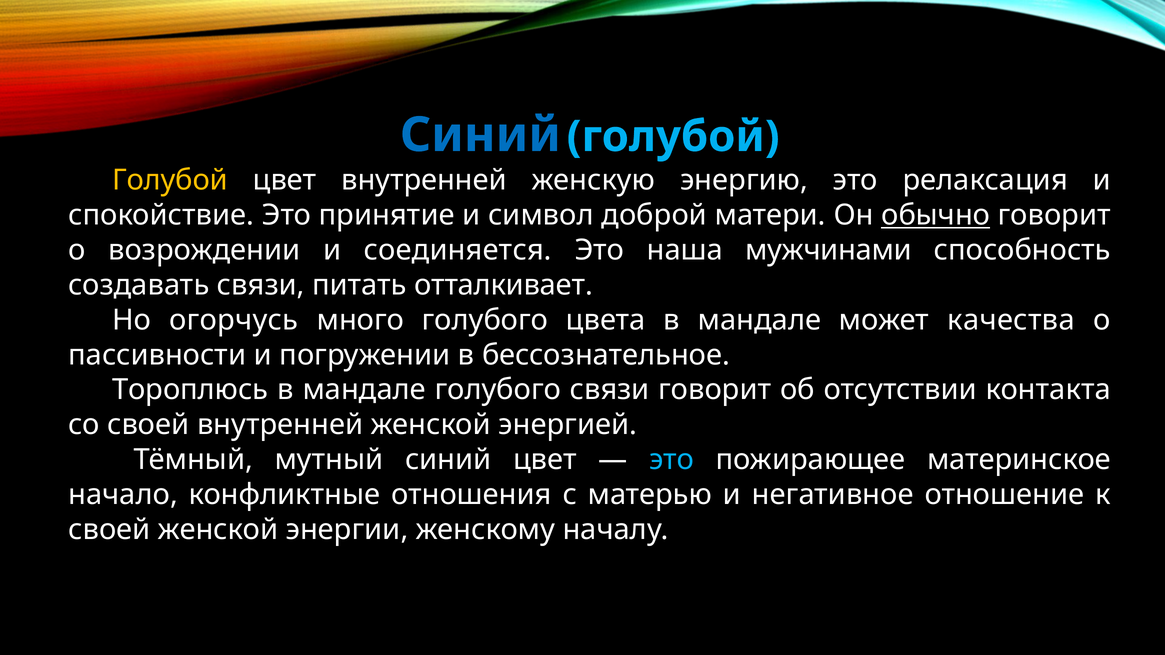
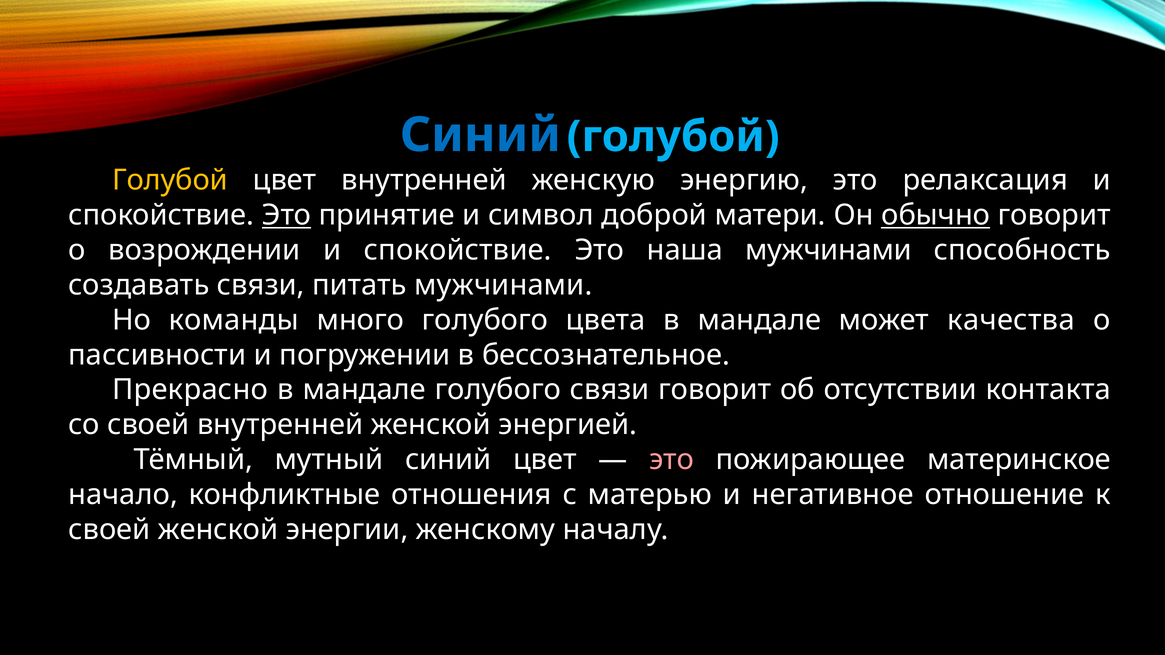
Это underline: none -> present (287, 215)
возрождении и соединяется: соединяется -> спокойствие (458, 250)
питать отталкивает: отталкивает -> мужчинами (503, 285)
огорчусь: огорчусь -> команды (234, 320)
Тороплюсь: Тороплюсь -> Прекрасно (190, 390)
это colour: light blue -> pink (672, 460)
